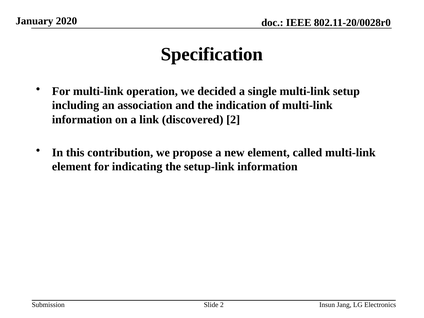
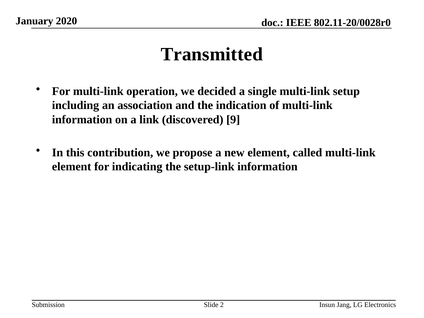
Specification: Specification -> Transmitted (212, 54)
discovered 2: 2 -> 9 (233, 120)
